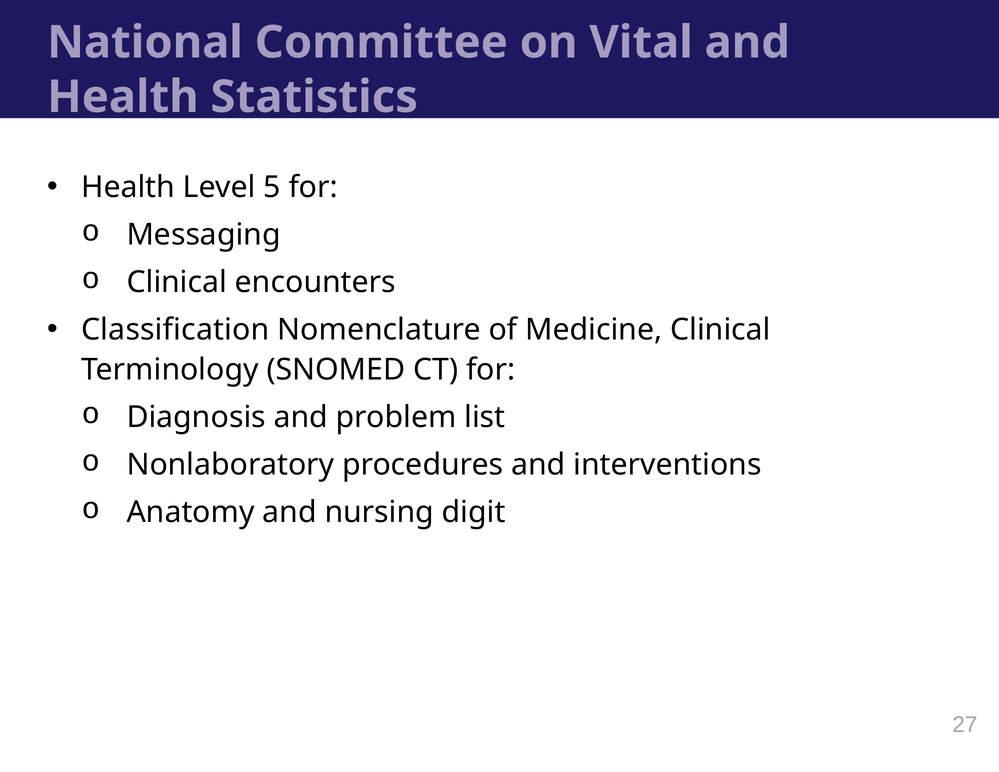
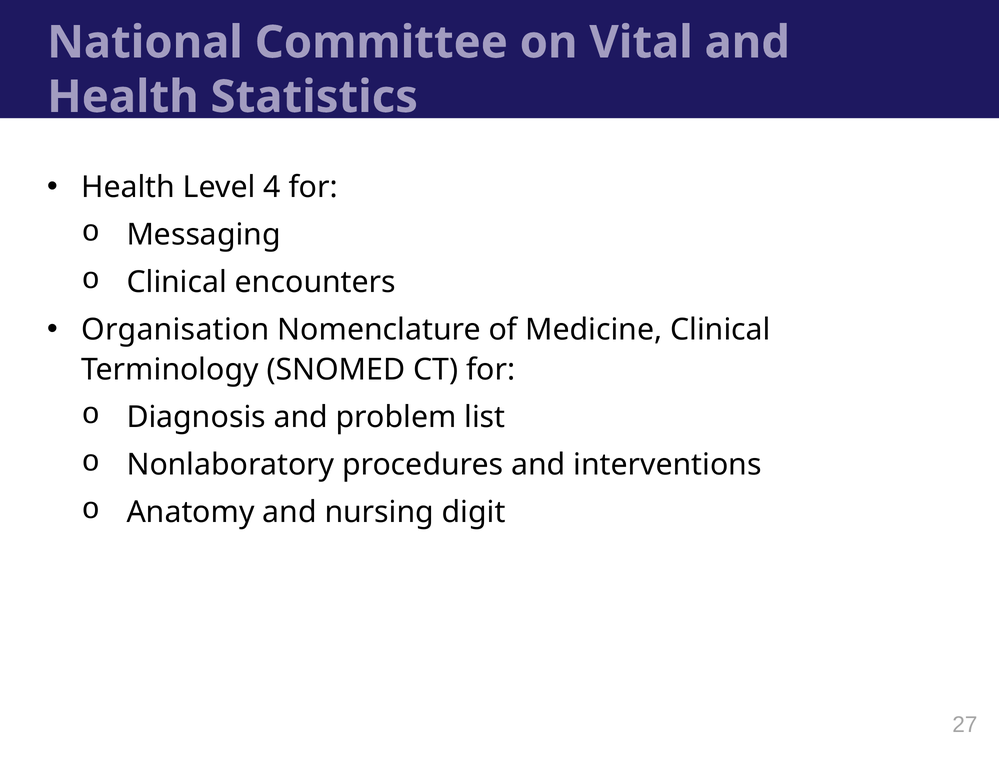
5: 5 -> 4 (272, 187)
Classification: Classification -> Organisation (175, 330)
